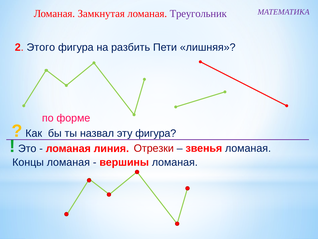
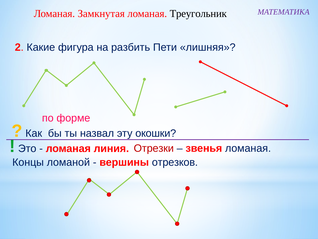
Треугольник colour: purple -> black (198, 14)
Этого: Этого -> Какие (41, 47)
эту фигура: фигура -> окошки (156, 133)
Концы ломаная: ломаная -> ломаной (68, 162)
вершины ломаная: ломаная -> отрезков (175, 162)
